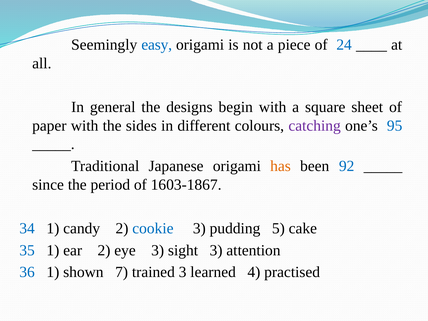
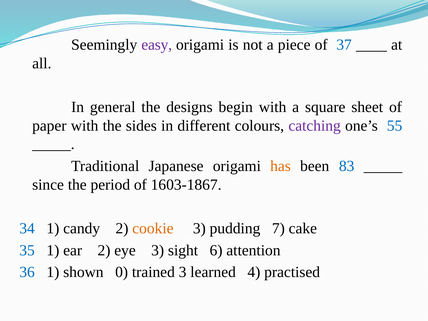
easy colour: blue -> purple (157, 45)
24: 24 -> 37 (344, 45)
95: 95 -> 55 (395, 126)
92: 92 -> 83 (347, 166)
cookie colour: blue -> orange (153, 228)
5: 5 -> 7 (278, 228)
sight 3: 3 -> 6 (216, 250)
7: 7 -> 0 (122, 272)
